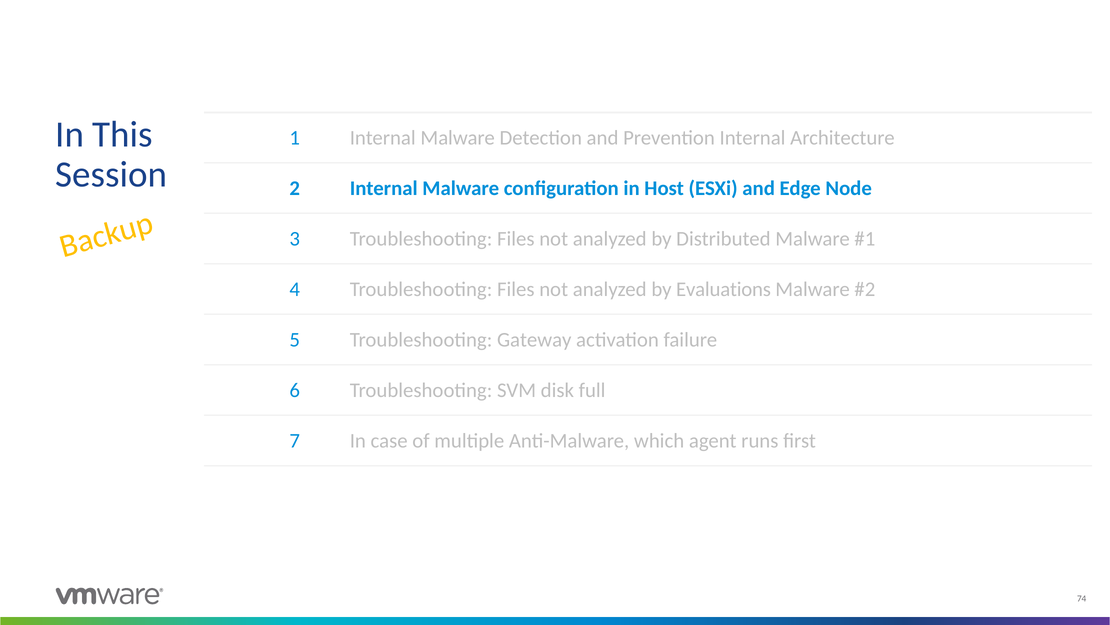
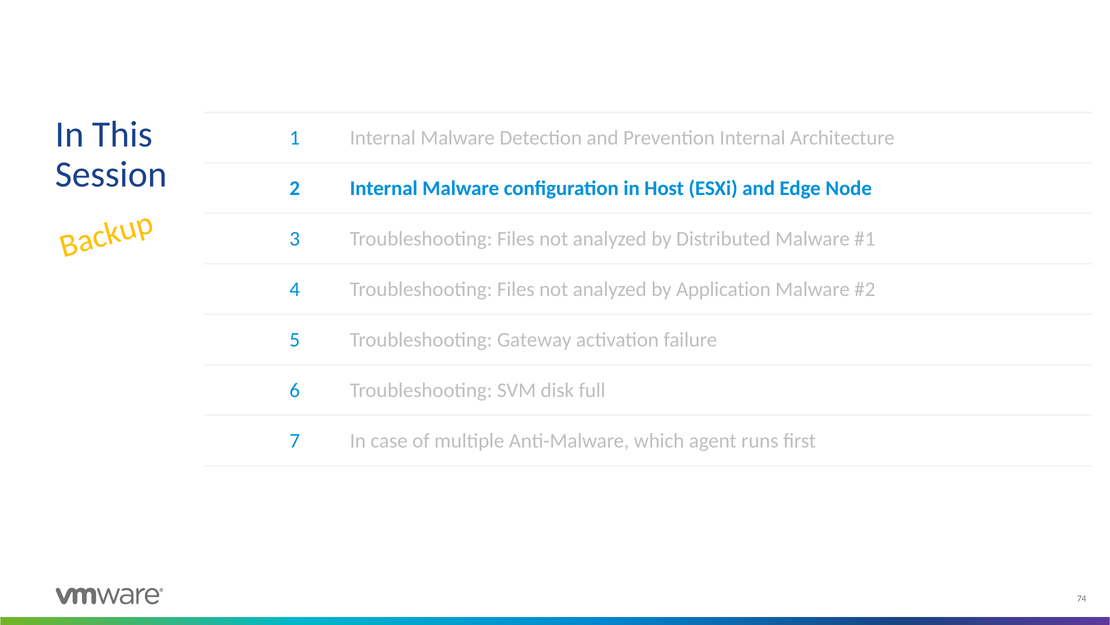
Evaluations: Evaluations -> Application (723, 289)
